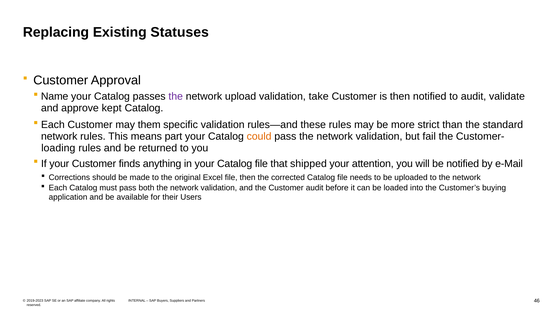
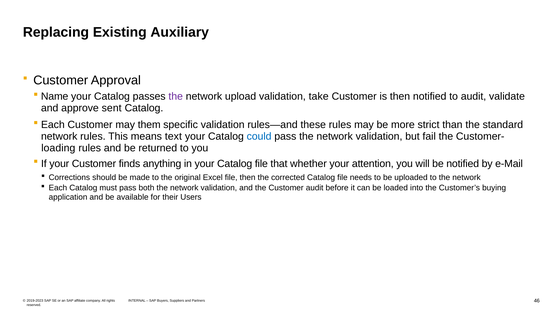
Statuses: Statuses -> Auxiliary (180, 32)
kept: kept -> sent (112, 108)
part: part -> text (173, 136)
could colour: orange -> blue (259, 136)
shipped: shipped -> whether (308, 163)
